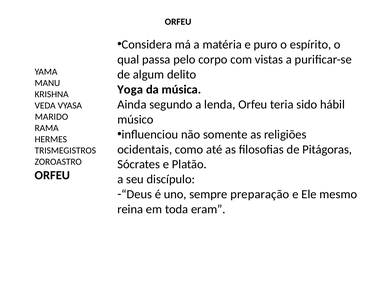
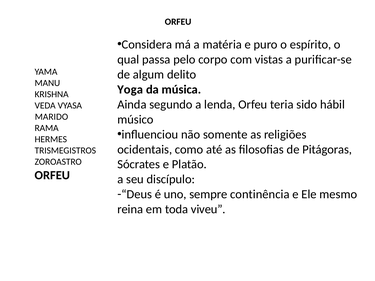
preparação: preparação -> continência (260, 195)
eram: eram -> viveu (208, 210)
